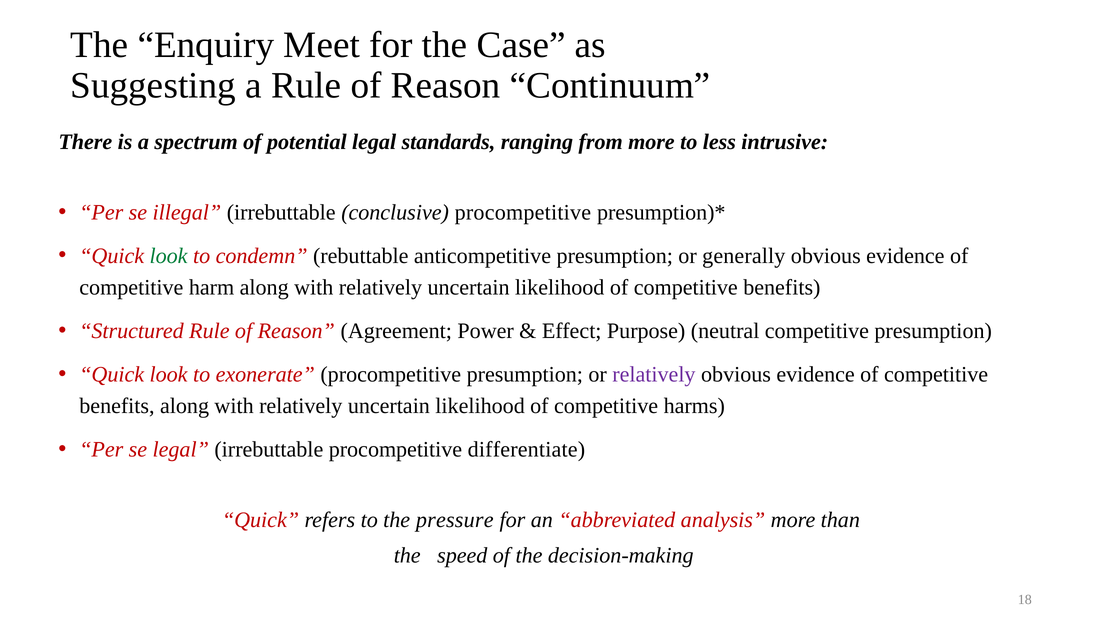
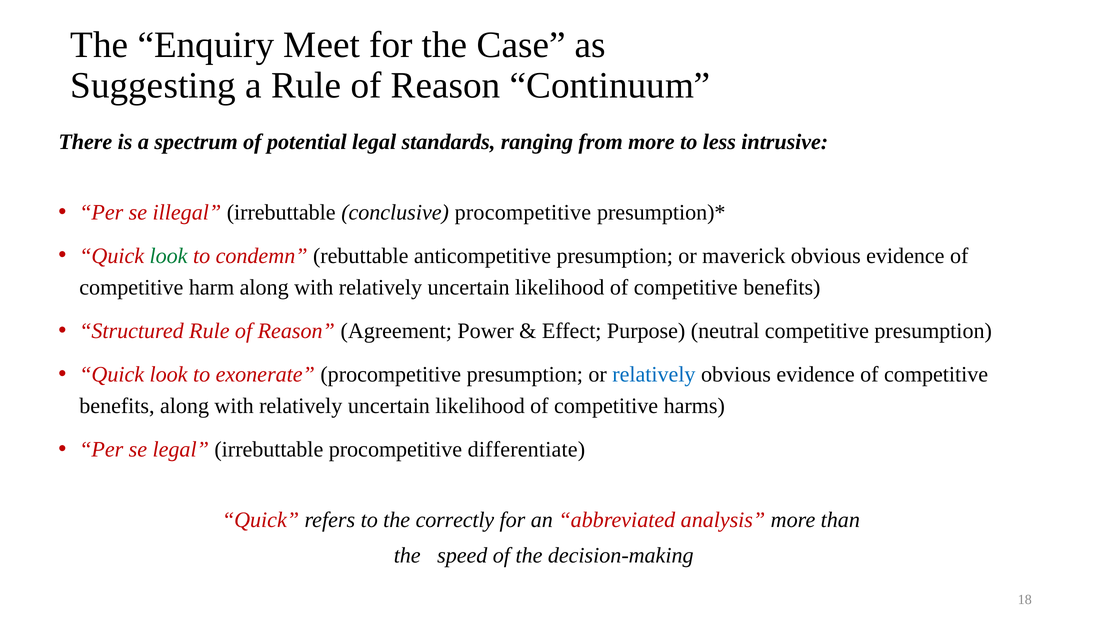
generally: generally -> maverick (744, 256)
relatively colour: purple -> blue (654, 375)
pressure: pressure -> correctly (455, 520)
